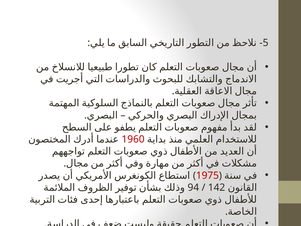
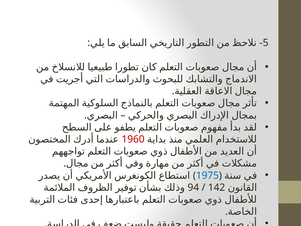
1975 colour: red -> blue (207, 175)
